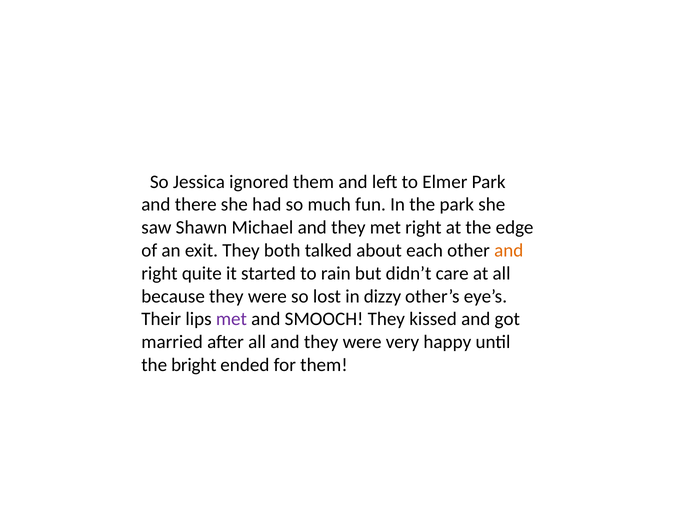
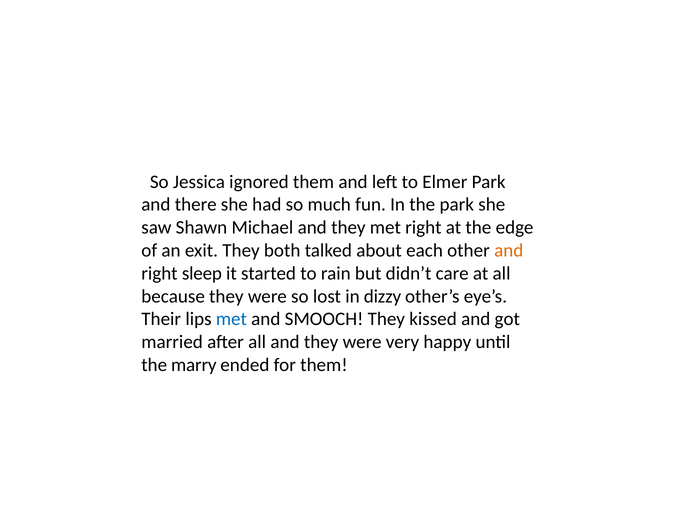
quite: quite -> sleep (202, 274)
met colour: purple -> blue (231, 319)
bright: bright -> marry (194, 365)
